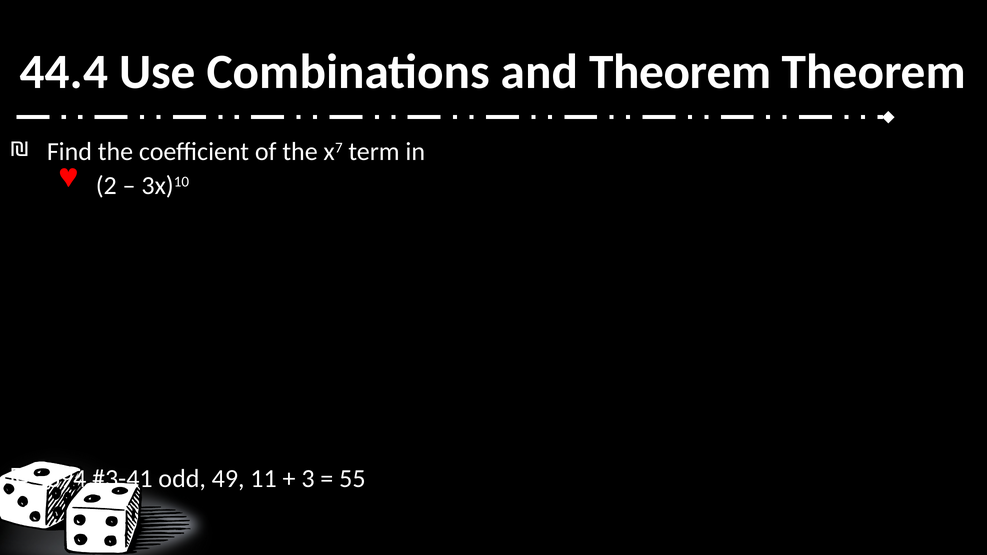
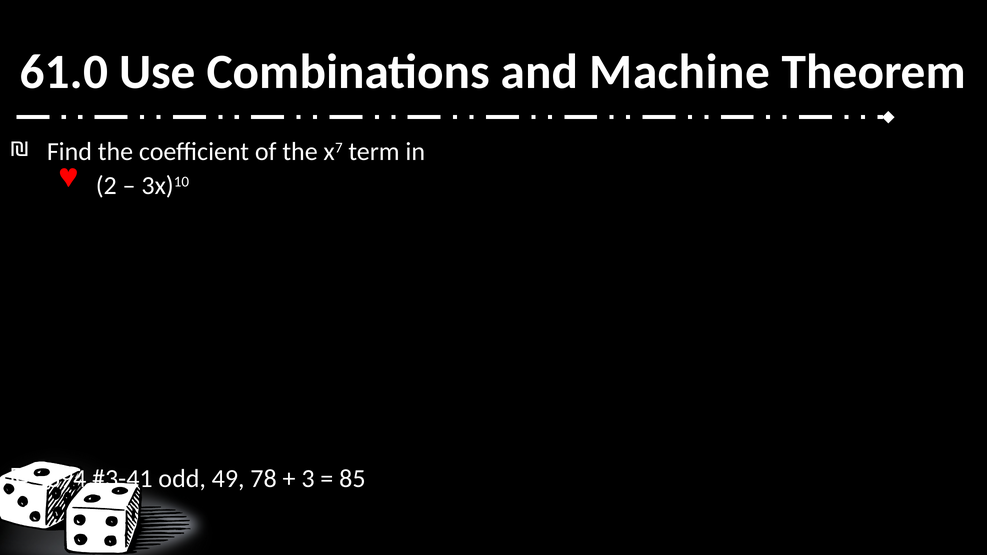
44.4: 44.4 -> 61.0 (64, 72)
and Theorem: Theorem -> Machine (680, 72)
11: 11 -> 78 (264, 479)
55: 55 -> 85 (352, 479)
